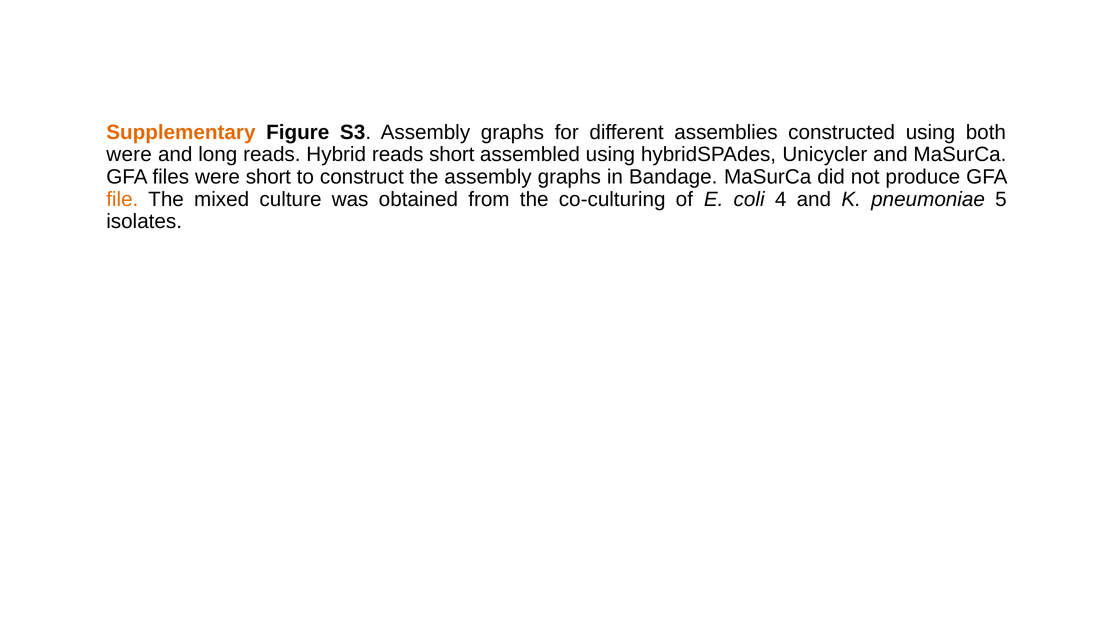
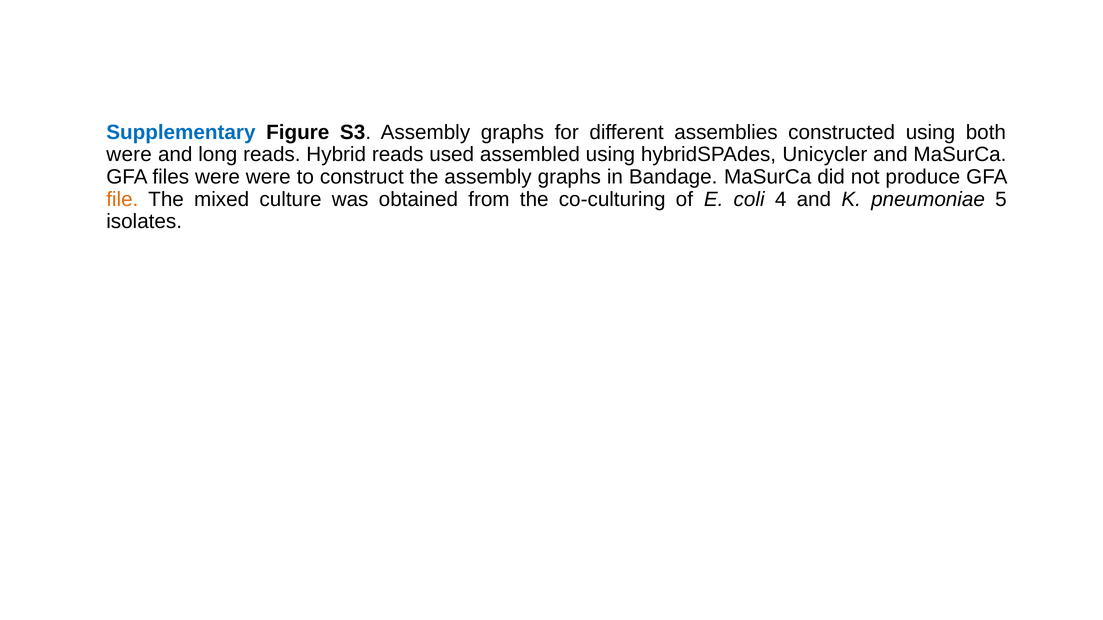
Supplementary colour: orange -> blue (181, 132)
reads short: short -> used (452, 155)
were short: short -> were (268, 177)
